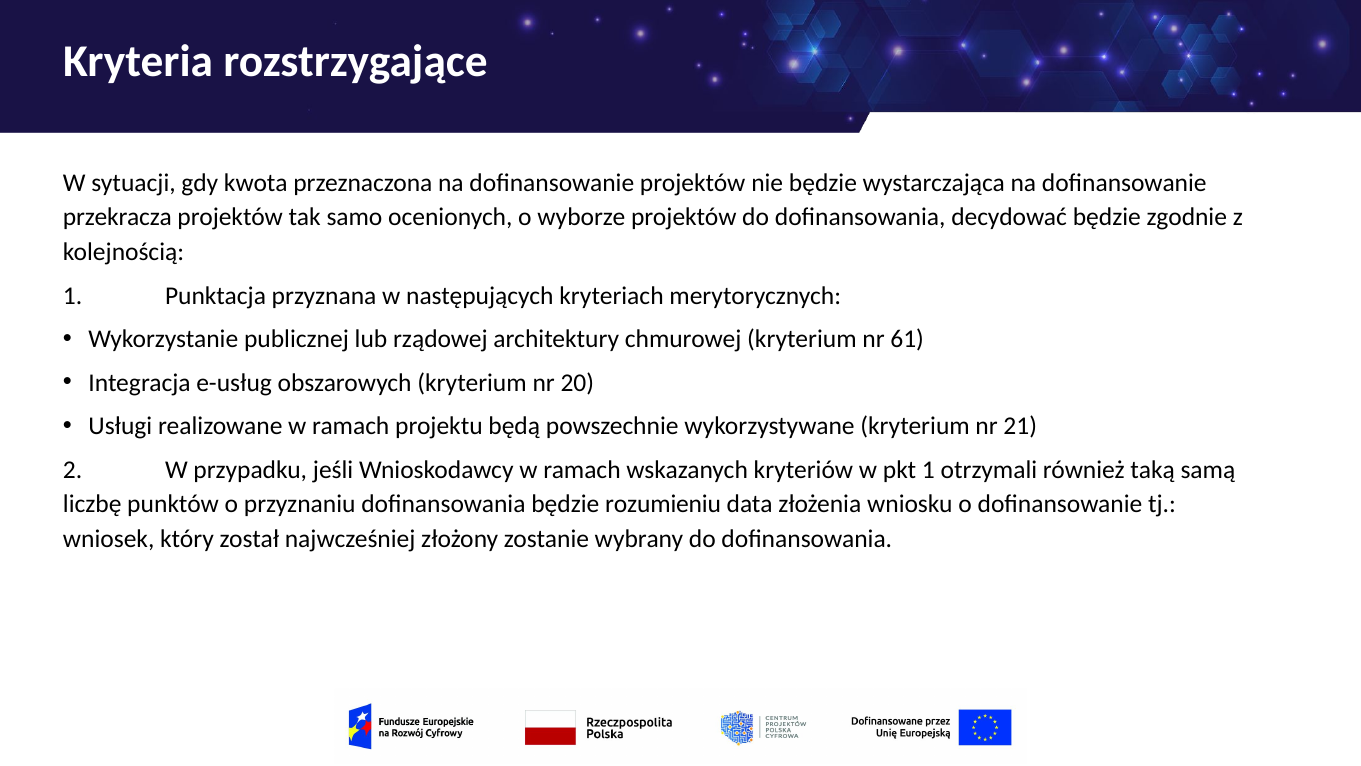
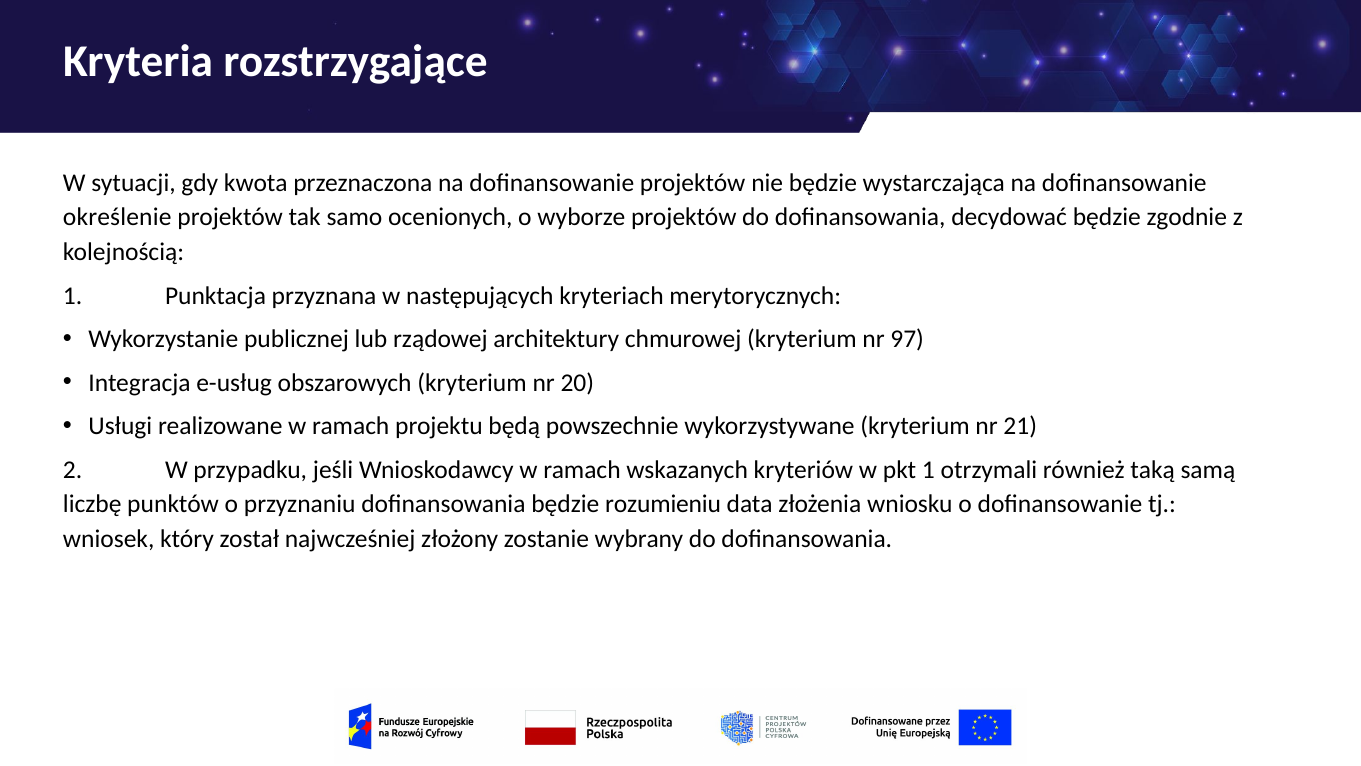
przekracza: przekracza -> określenie (117, 217)
61: 61 -> 97 (907, 339)
